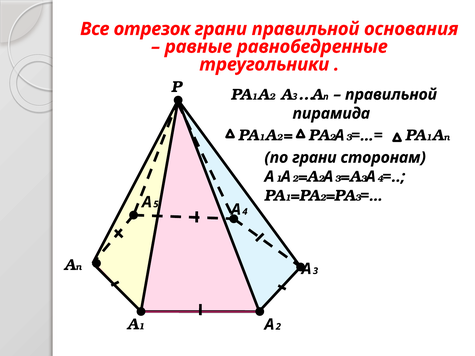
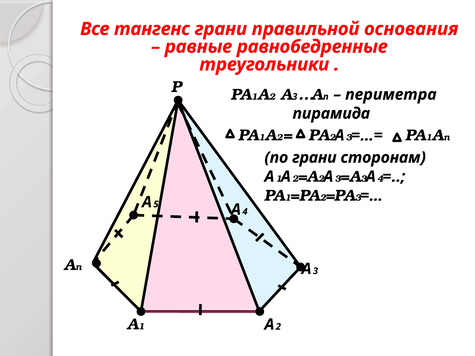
отрезок: отрезок -> тангенс (152, 29)
правильной: правильной -> периметра (391, 95)
